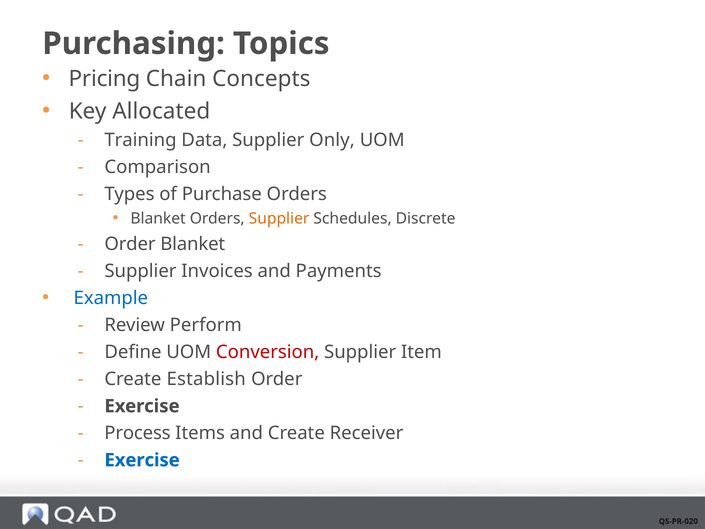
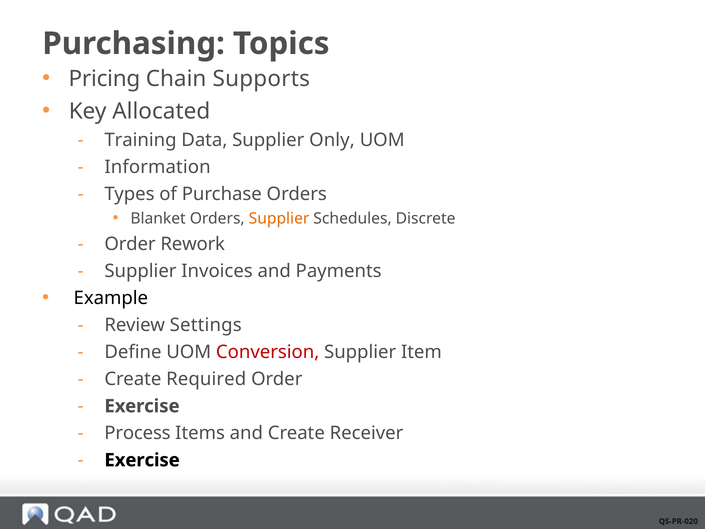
Concepts: Concepts -> Supports (261, 79)
Comparison: Comparison -> Information (158, 167)
Order Blanket: Blanket -> Rework (193, 244)
Example colour: blue -> black (111, 298)
Perform: Perform -> Settings (206, 325)
Establish: Establish -> Required (206, 379)
Exercise colour: blue -> black (142, 460)
